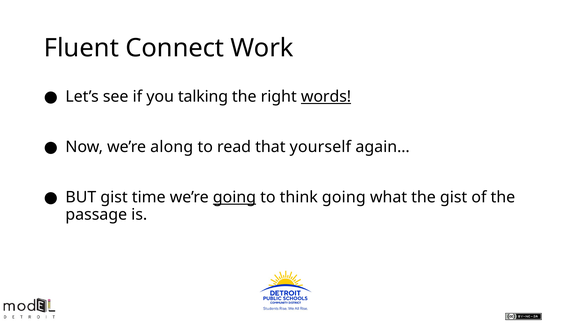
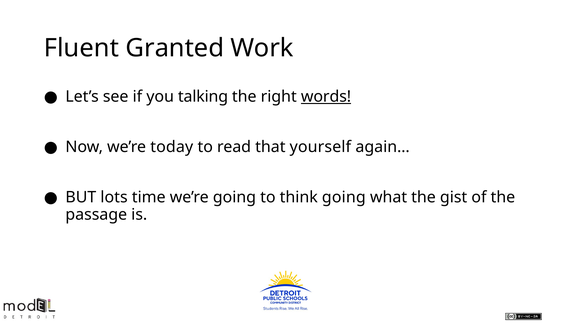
Connect: Connect -> Granted (175, 48)
along: along -> today (172, 147)
BUT gist: gist -> lots (114, 198)
going underline: present -> none (234, 198)
